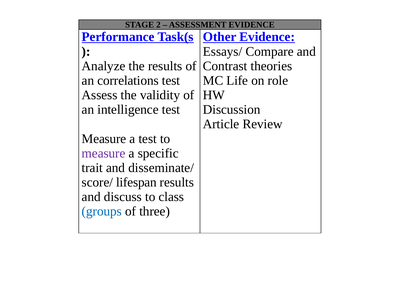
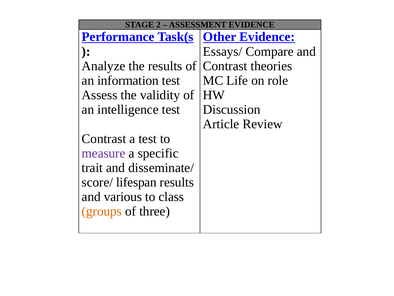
correlations: correlations -> information (128, 80)
Measure: Measure -> Contrast (104, 138)
discuss: discuss -> various (123, 197)
groups colour: blue -> orange (102, 211)
